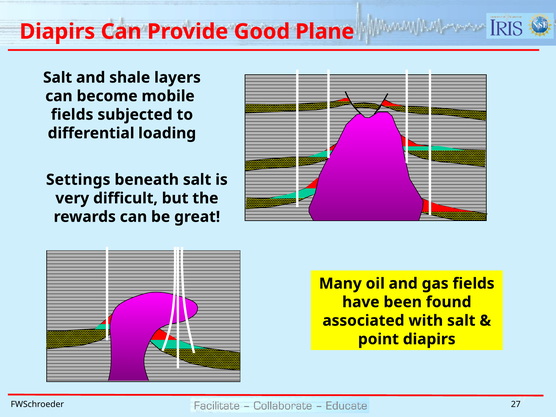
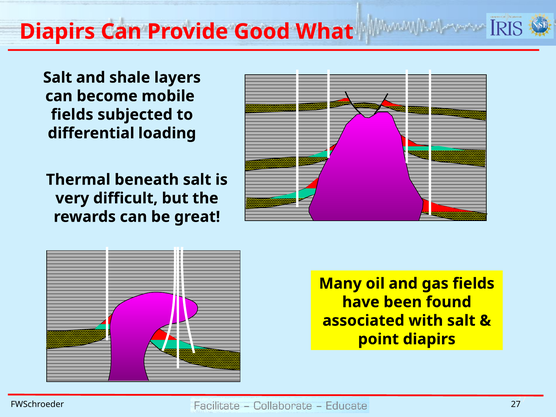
Plane: Plane -> What (325, 32)
Settings: Settings -> Thermal (78, 180)
